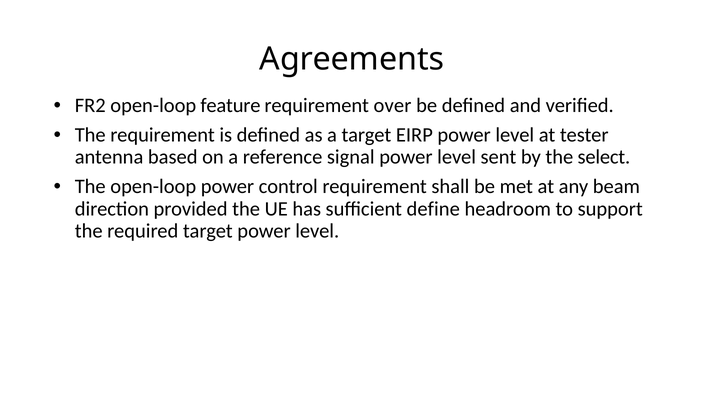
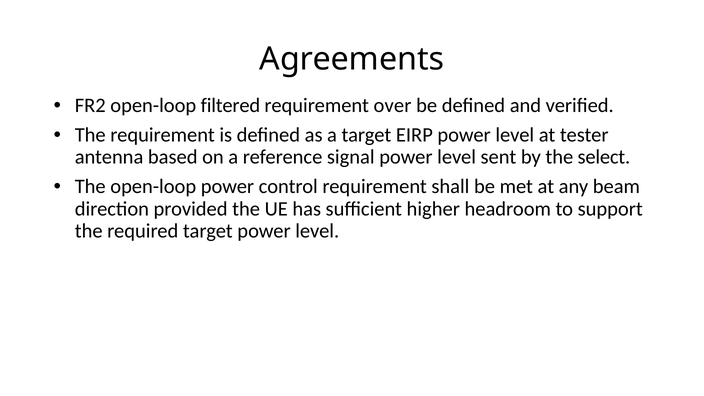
feature: feature -> filtered (230, 106)
define: define -> higher (433, 209)
